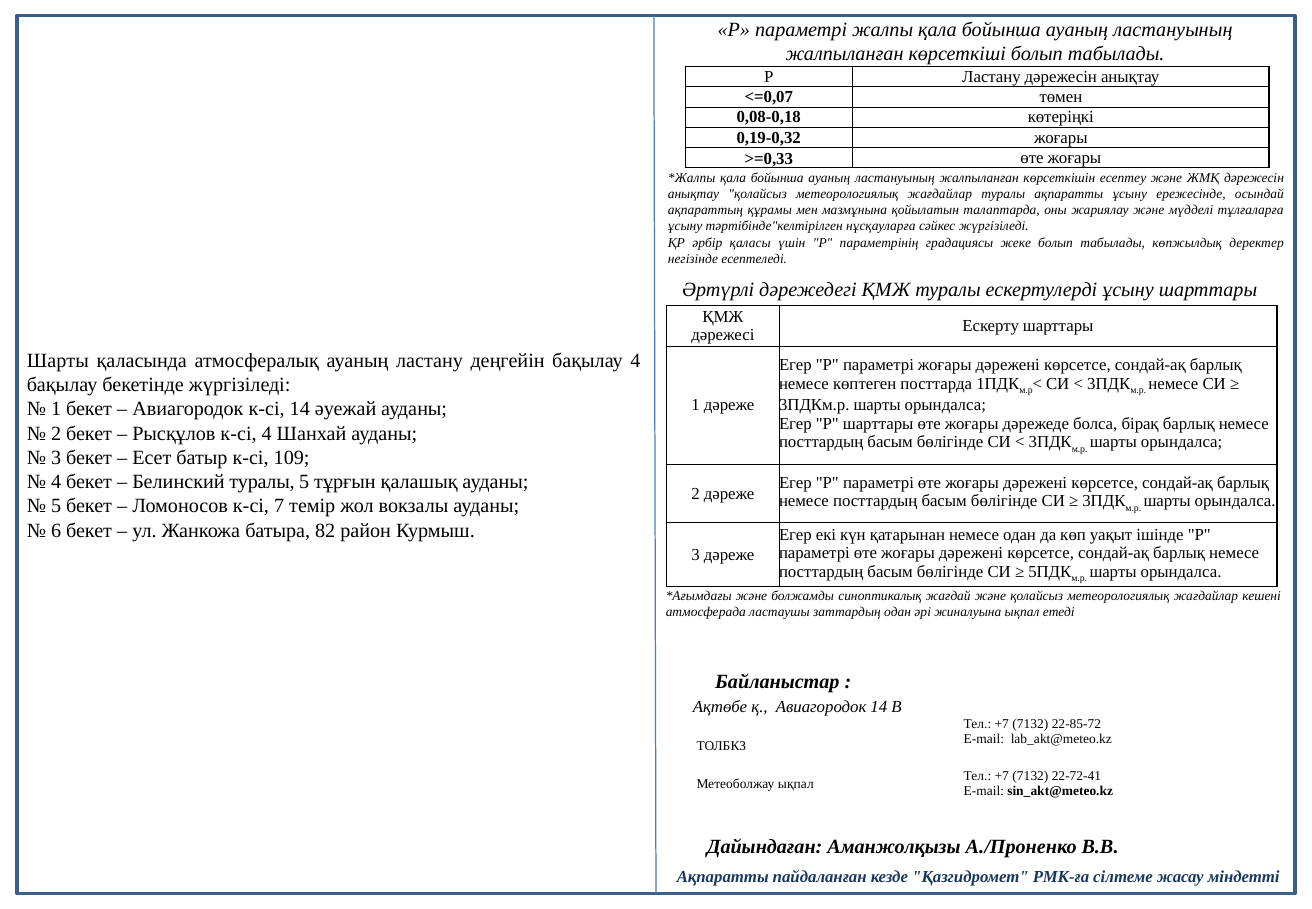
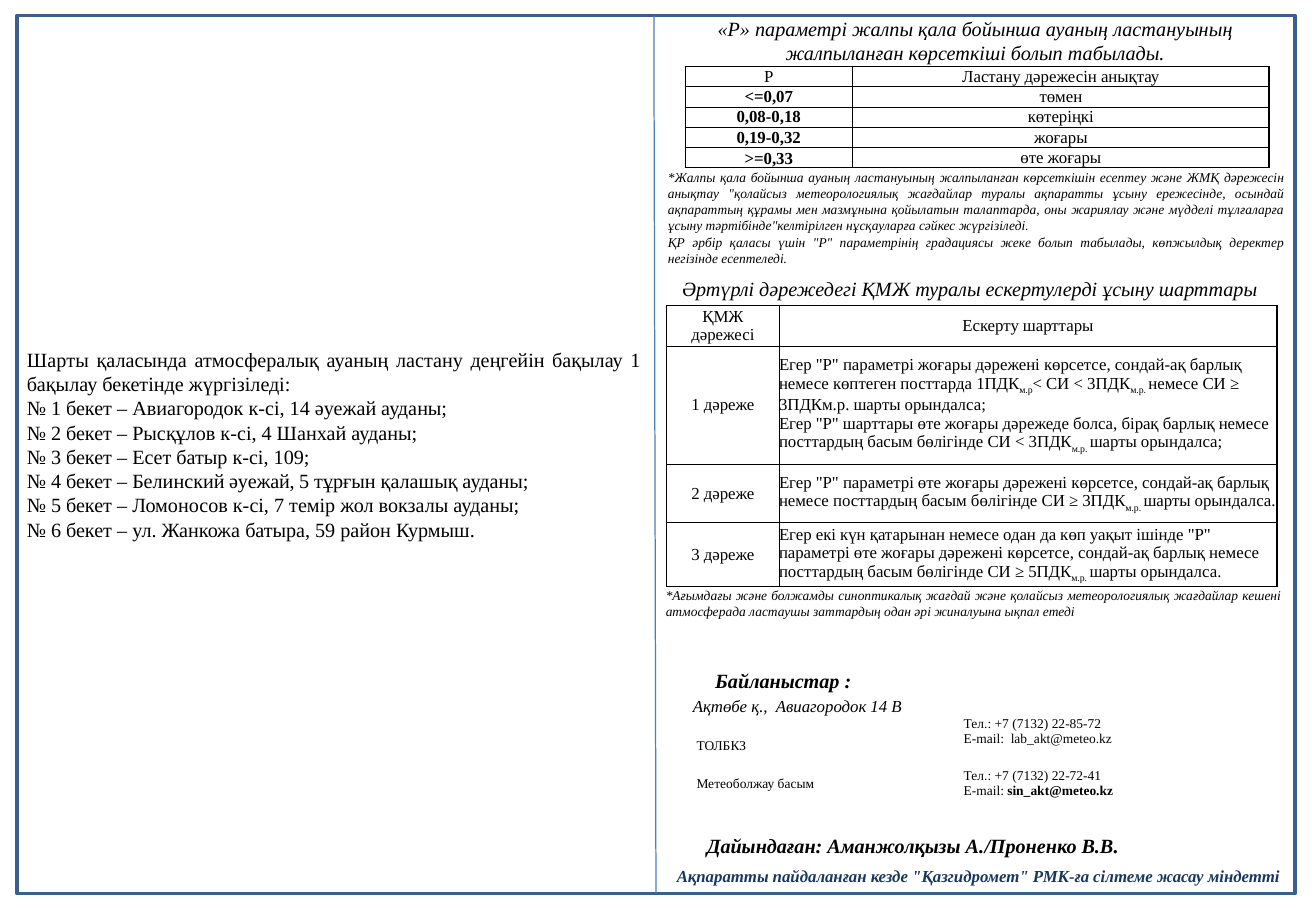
бақылау 4: 4 -> 1 (635, 361)
Белинский туралы: туралы -> әуежай (262, 482)
82: 82 -> 59 (325, 530)
Метеоболжау ықпал: ықпал -> басым (796, 783)
